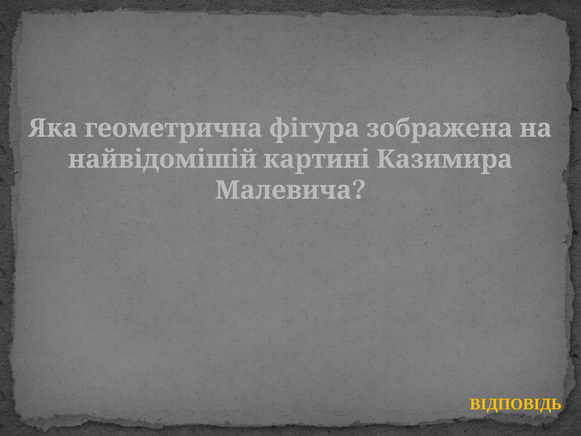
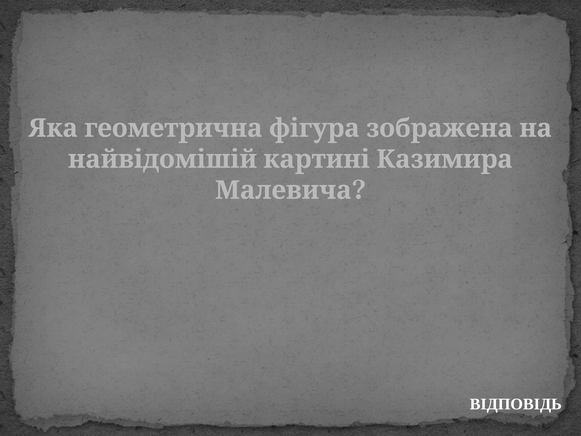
ВІДПОВІДЬ colour: yellow -> white (516, 404)
